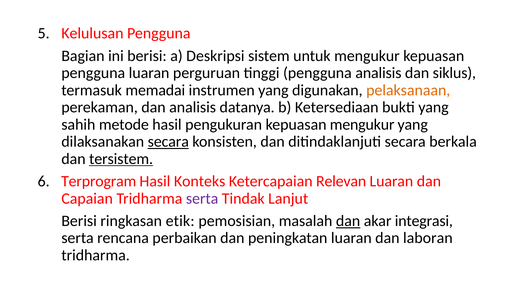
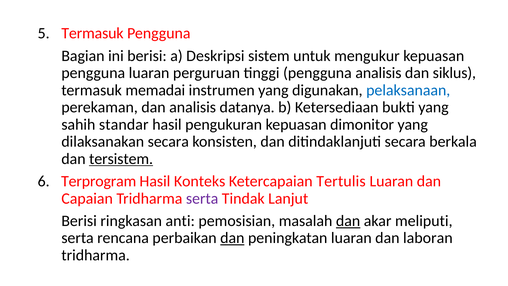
5 Kelulusan: Kelulusan -> Termasuk (92, 33)
pelaksanaan colour: orange -> blue (408, 90)
metode: metode -> standar (124, 124)
kepuasan mengukur: mengukur -> dimonitor (362, 124)
secara underline: present -> none (168, 142)
Relevan: Relevan -> Tertulis (341, 181)
etik: etik -> anti (180, 221)
integrasi: integrasi -> meliputi (424, 221)
dan underline: none -> present (232, 238)
